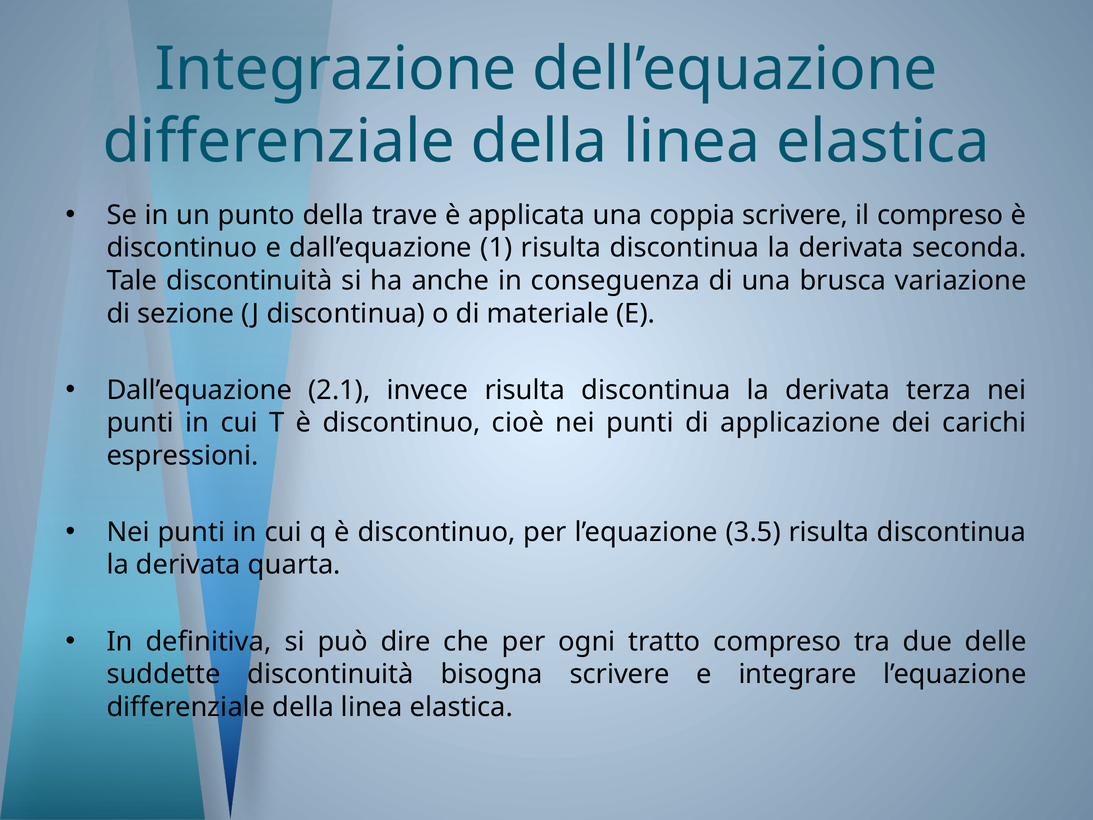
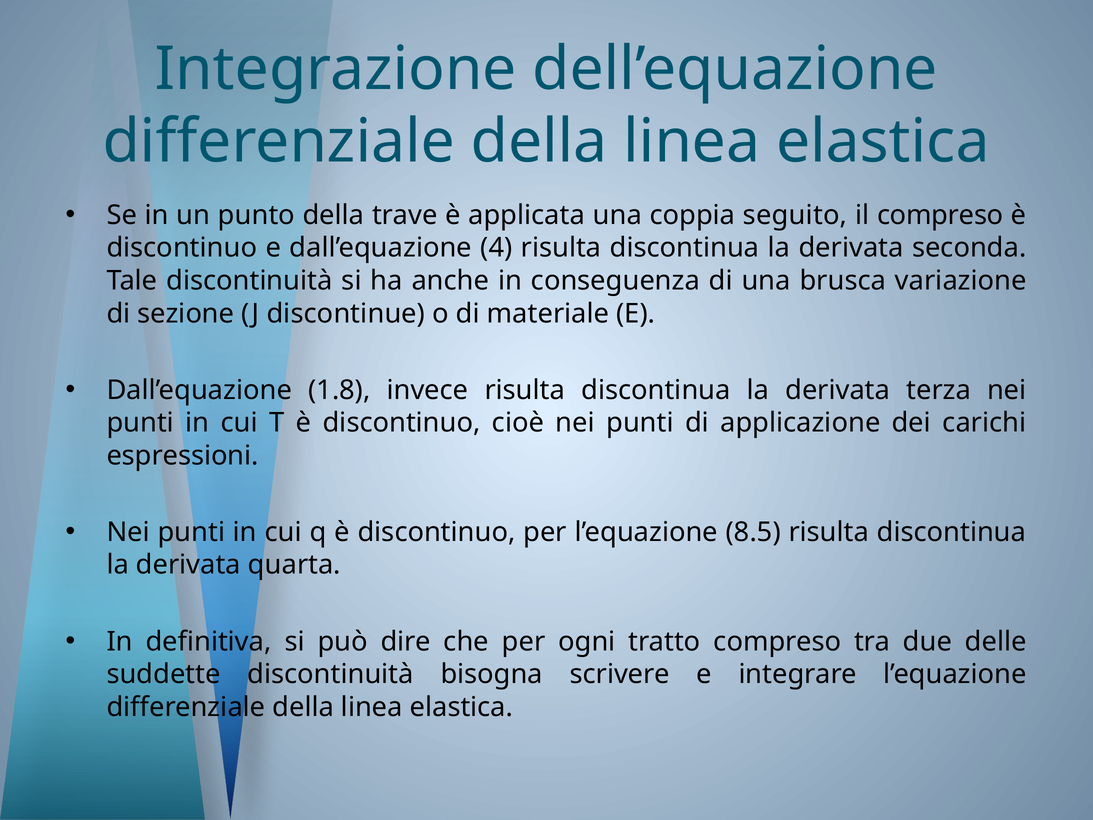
coppia scrivere: scrivere -> seguito (795, 215)
1: 1 -> 4 (496, 248)
J discontinua: discontinua -> discontinue (346, 313)
2.1: 2.1 -> 1.8 (339, 390)
3.5: 3.5 -> 8.5 (753, 532)
